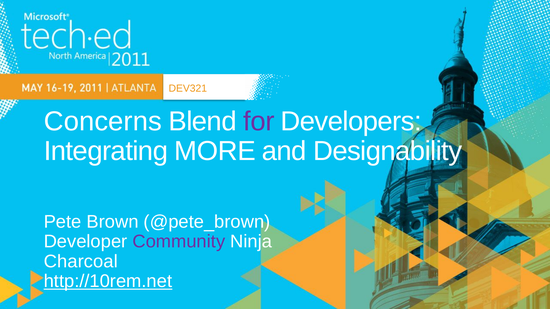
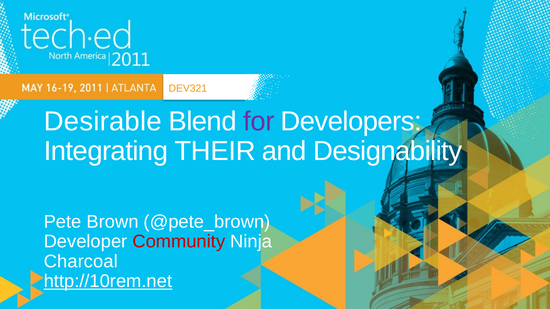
Concerns: Concerns -> Desirable (103, 122)
MORE: MORE -> THEIR (215, 151)
Community colour: purple -> red (179, 242)
